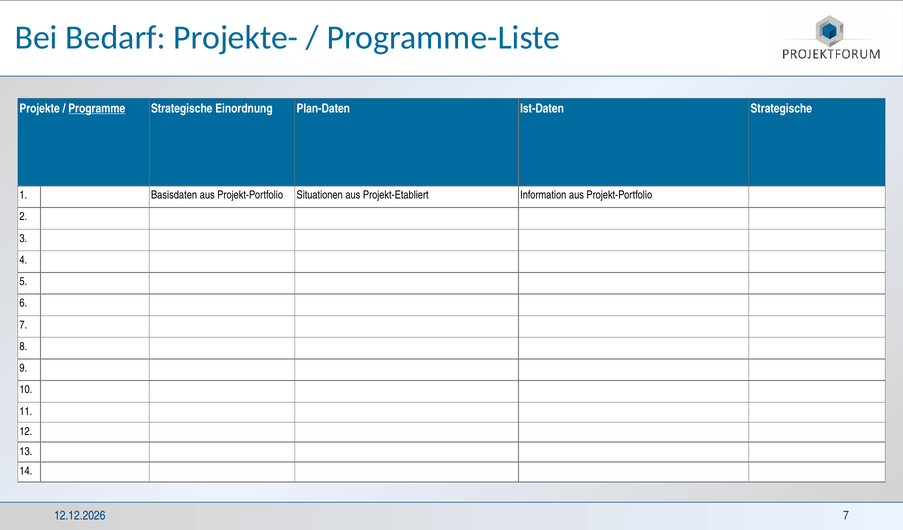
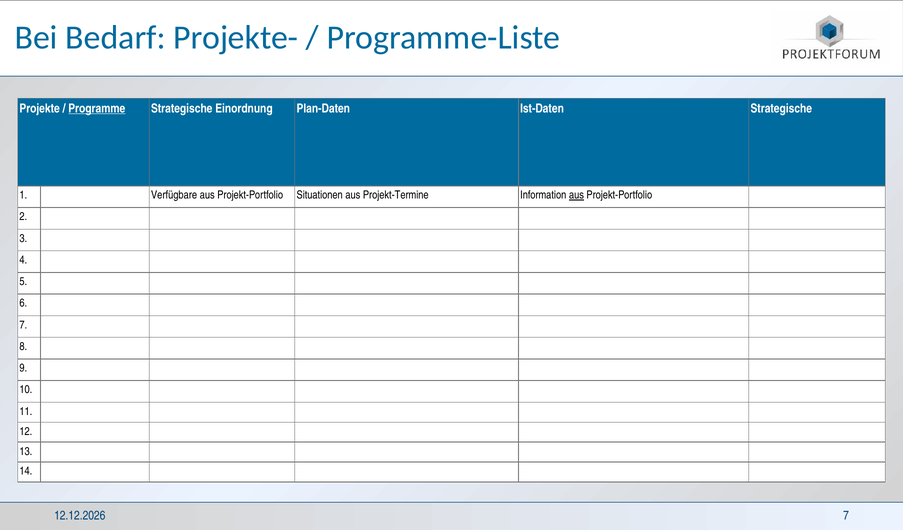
Basisdaten: Basisdaten -> Verfügbare (174, 195)
Projekt-Etabliert: Projekt-Etabliert -> Projekt-Termine (396, 195)
aus underline: none -> present (576, 195)
